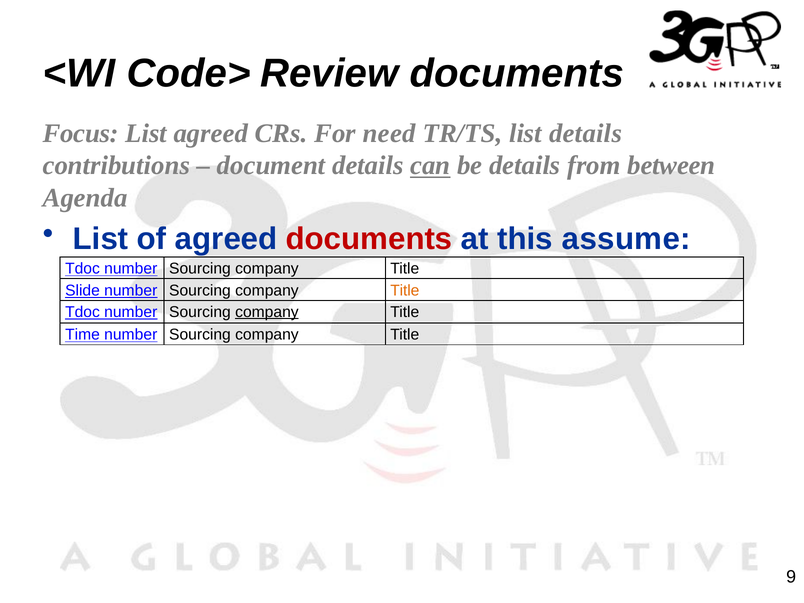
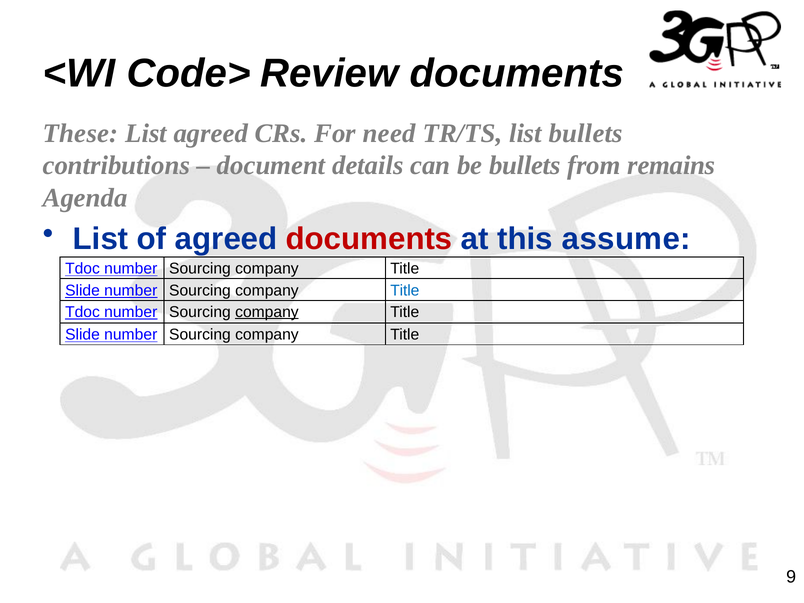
Focus: Focus -> These (81, 133)
list details: details -> bullets (586, 133)
can underline: present -> none (430, 166)
be details: details -> bullets (525, 166)
between: between -> remains (671, 166)
Title colour: orange -> blue (405, 290)
Time: Time -> Slide (83, 335)
